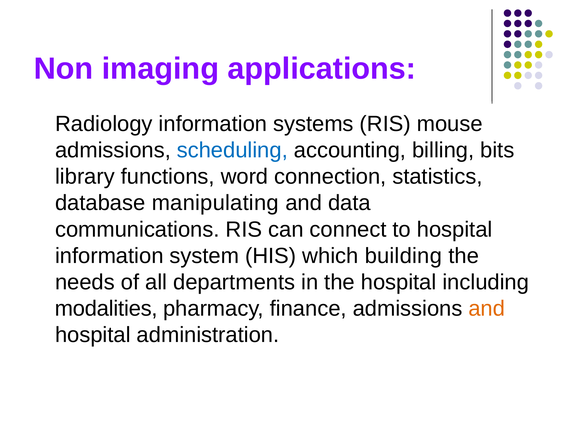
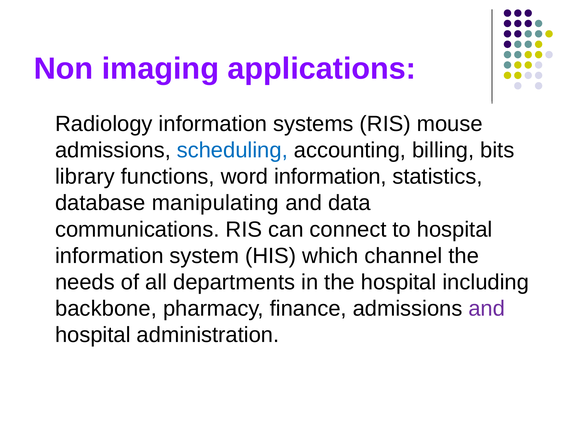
word connection: connection -> information (330, 177)
building: building -> channel (403, 256)
modalities: modalities -> backbone (106, 308)
and colour: orange -> purple (487, 308)
